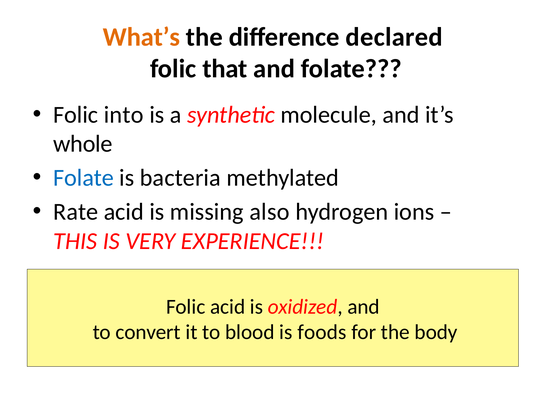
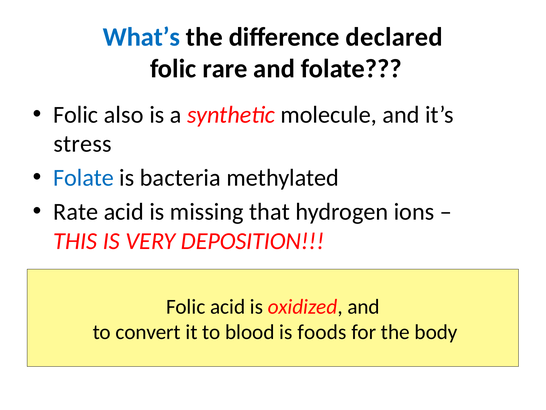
What’s colour: orange -> blue (141, 37)
that: that -> rare (225, 69)
into: into -> also (124, 115)
whole: whole -> stress (83, 144)
also: also -> that (270, 212)
EXPERIENCE: EXPERIENCE -> DEPOSITION (253, 241)
